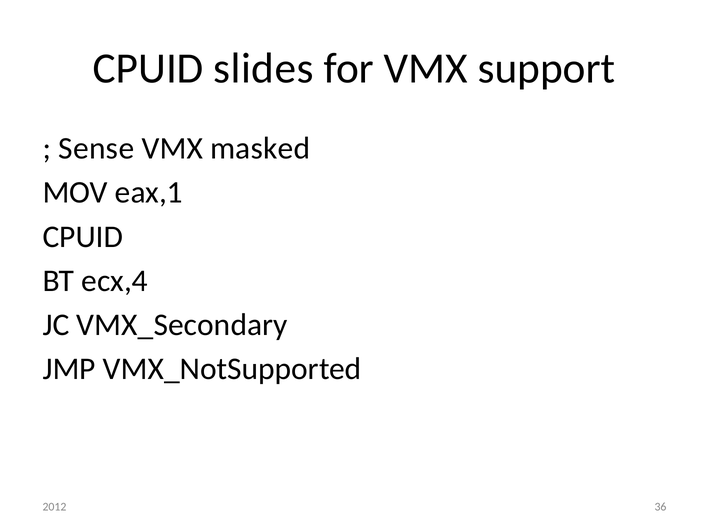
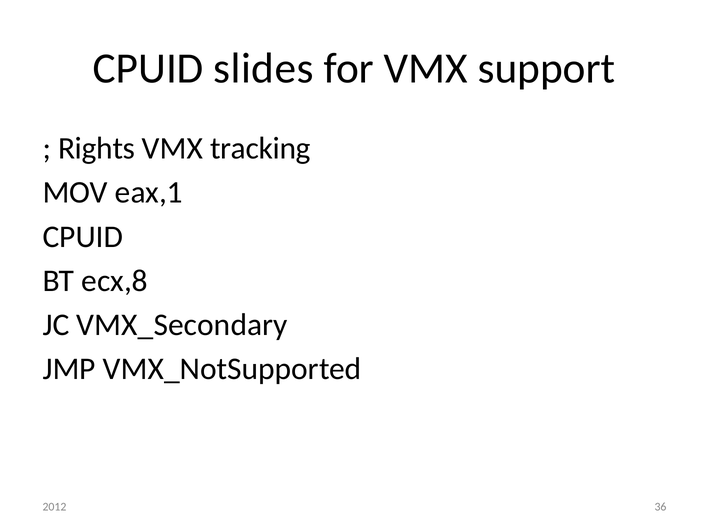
Sense: Sense -> Rights (97, 149)
masked: masked -> tracking (260, 149)
ecx,4: ecx,4 -> ecx,8 (115, 281)
